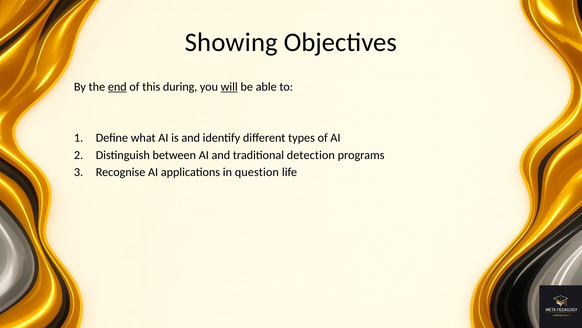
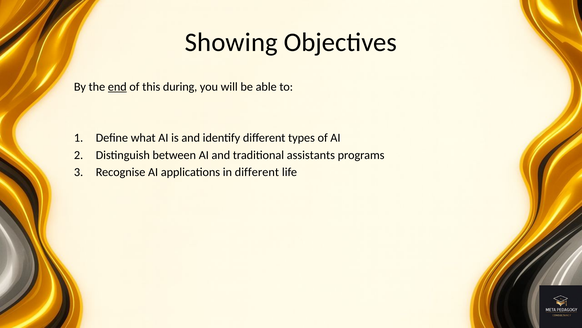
will underline: present -> none (229, 87)
detection: detection -> assistants (311, 155)
in question: question -> different (257, 172)
